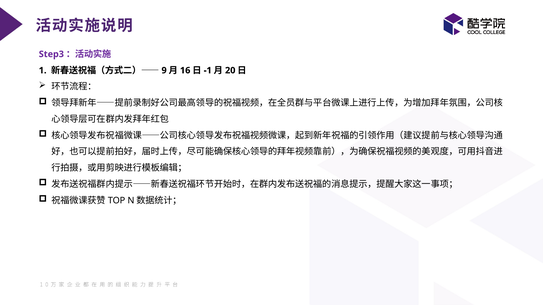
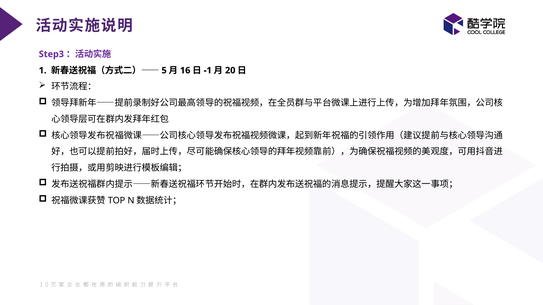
9: 9 -> 5 (164, 70)
